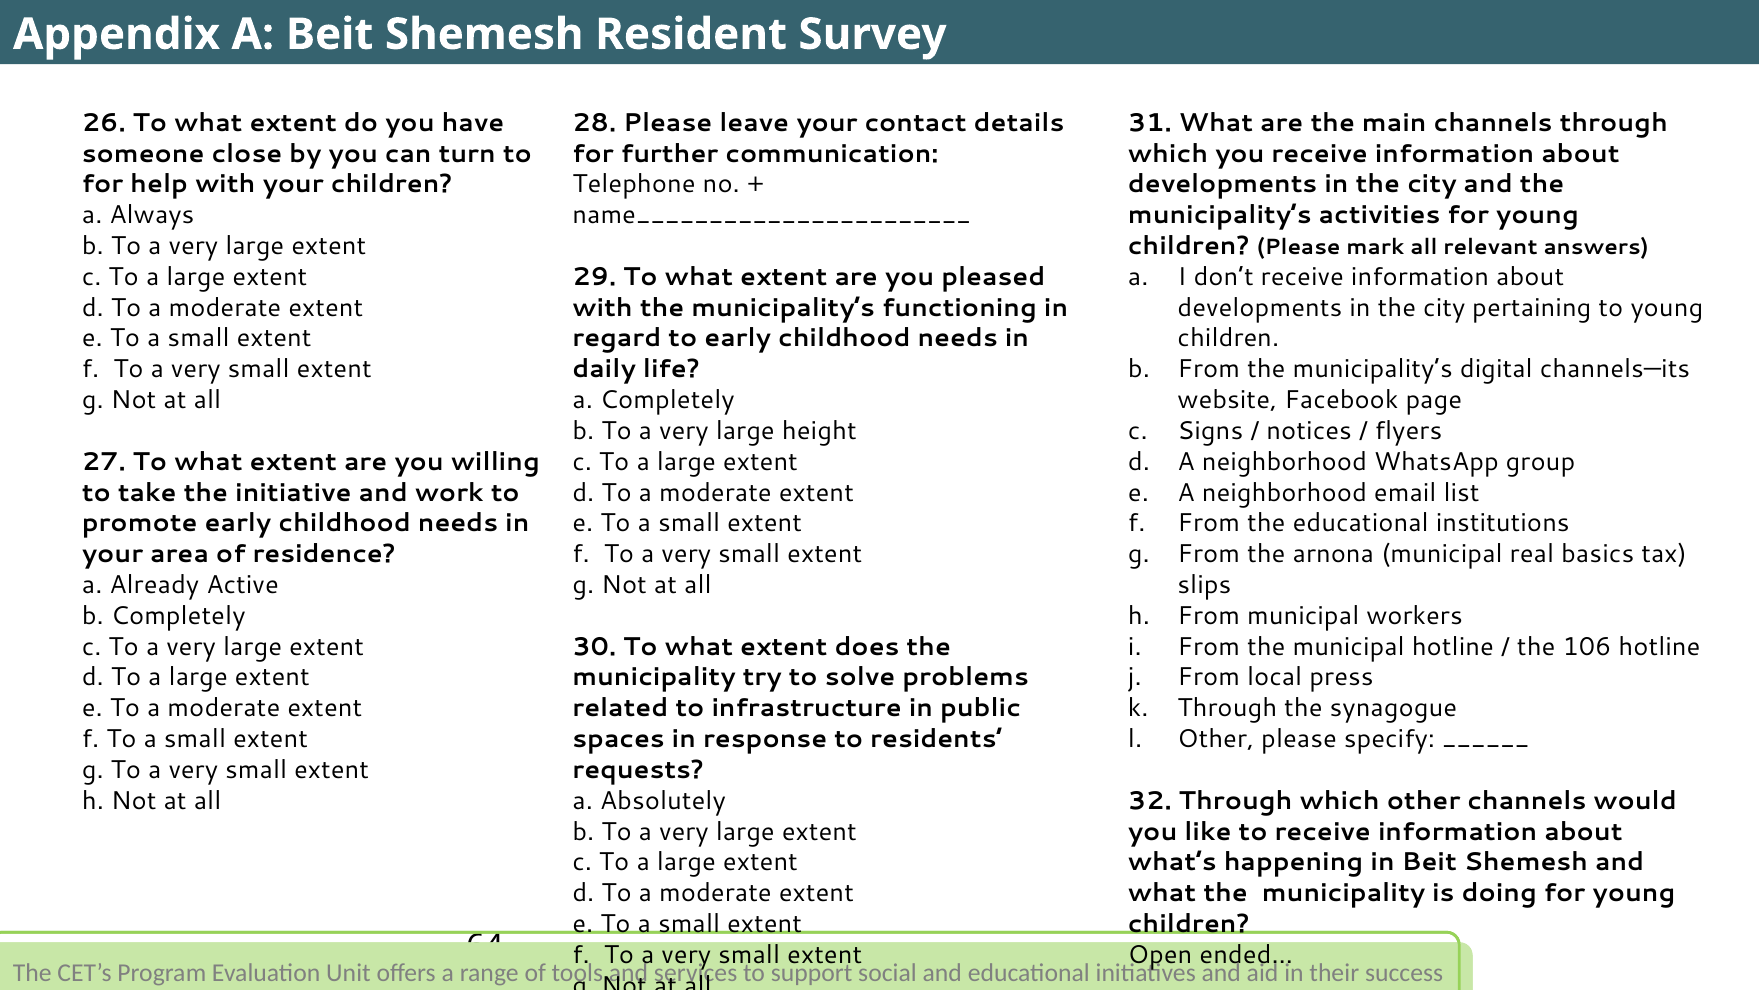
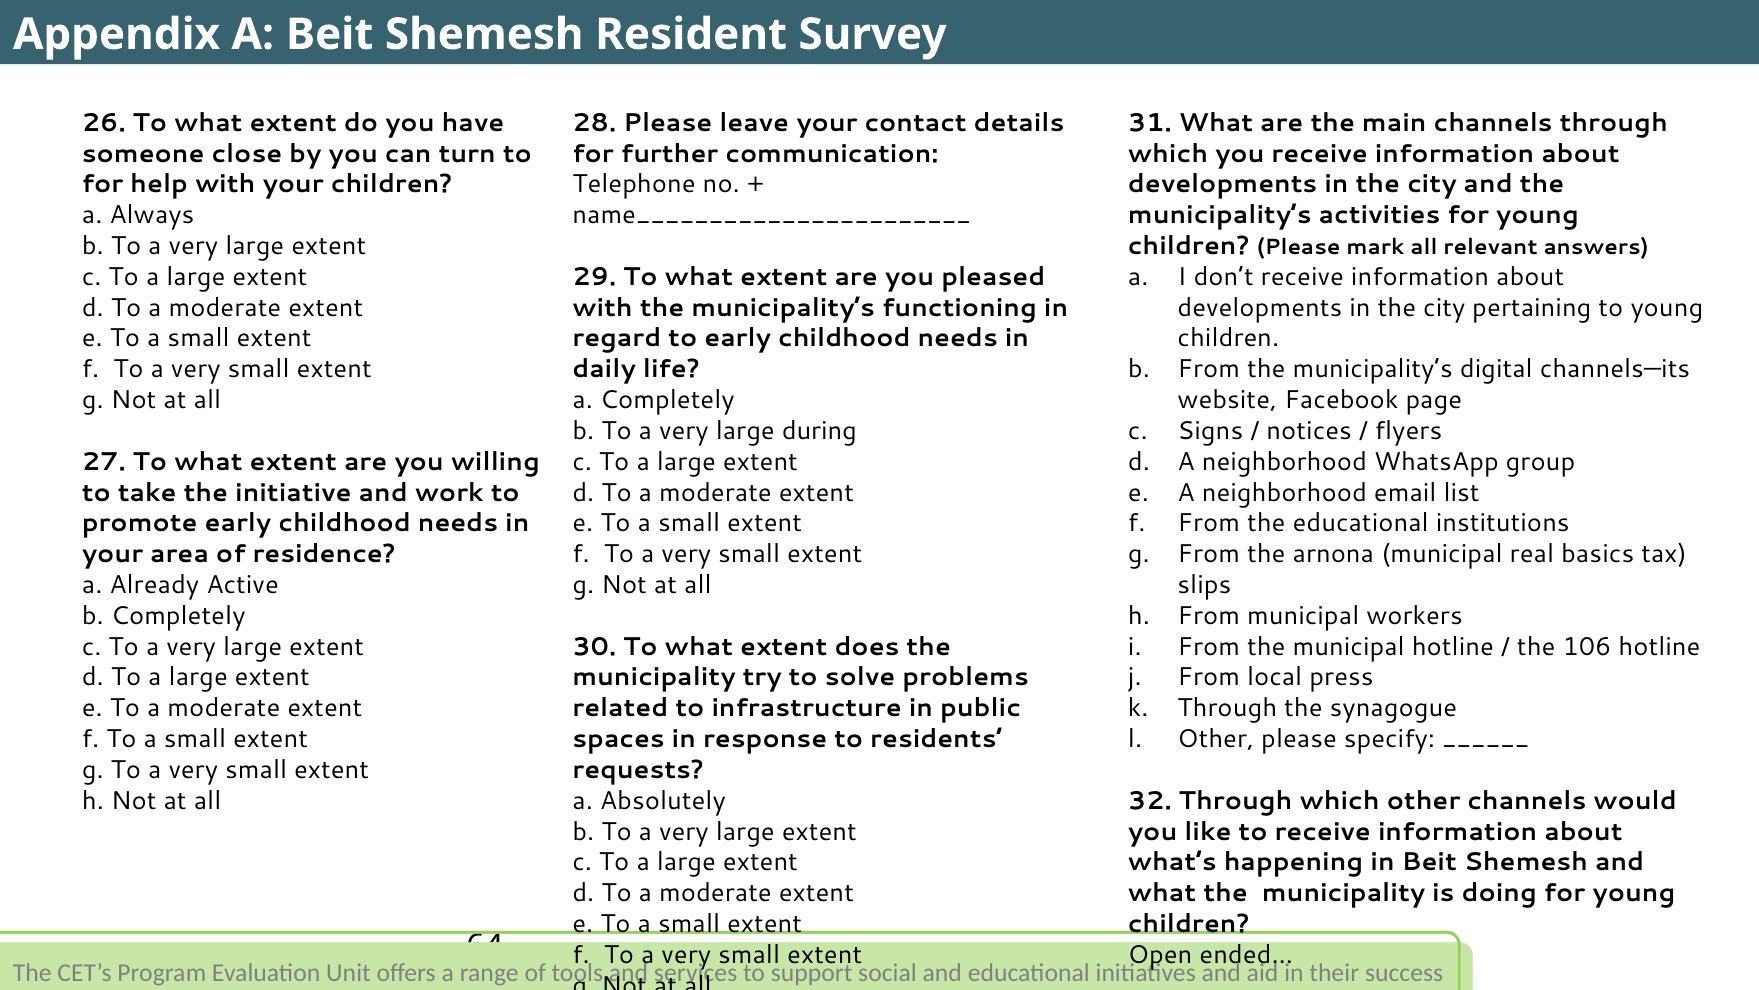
height: height -> during (819, 431)
